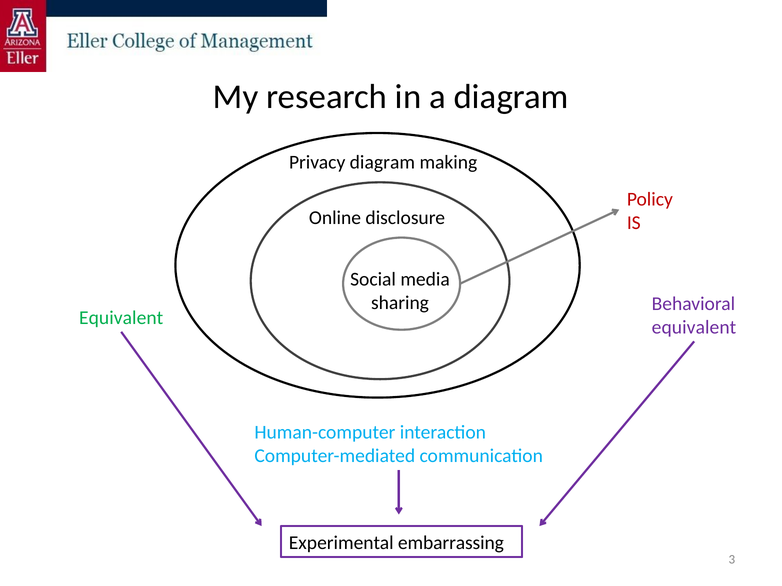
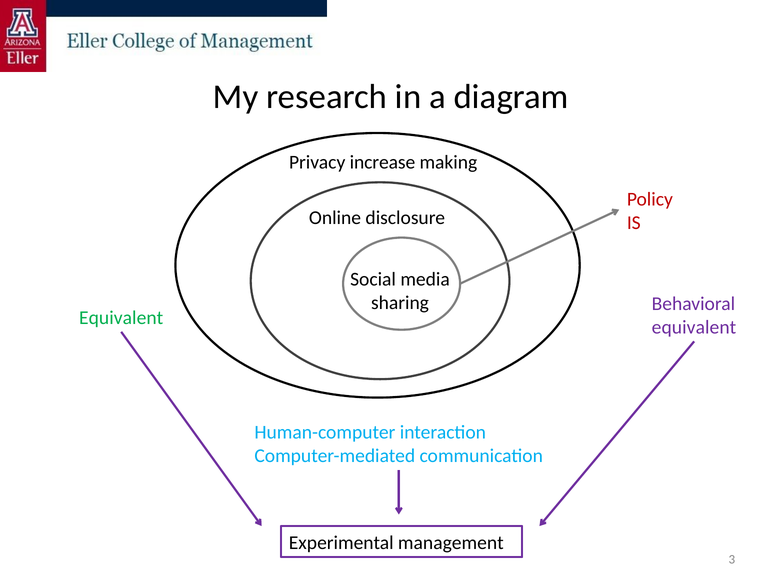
Privacy diagram: diagram -> increase (382, 162)
embarrassing: embarrassing -> management (451, 543)
